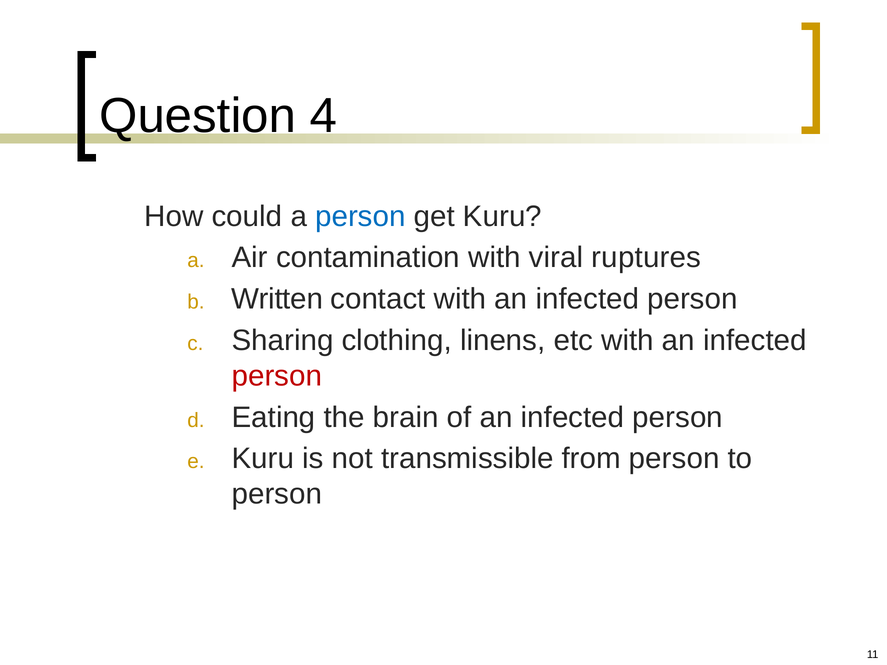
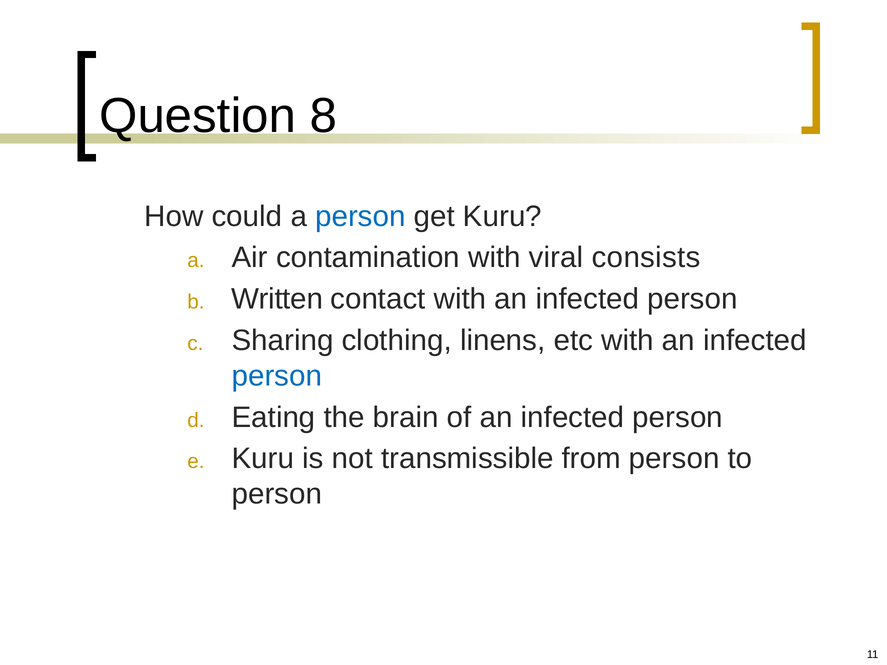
4: 4 -> 8 (324, 116)
ruptures: ruptures -> consists (646, 258)
person colour: red -> blue (277, 376)
